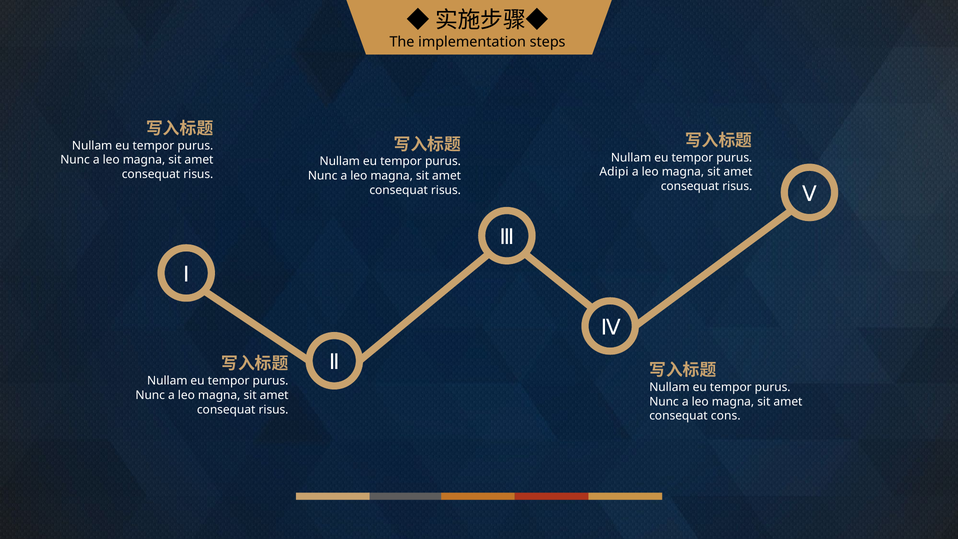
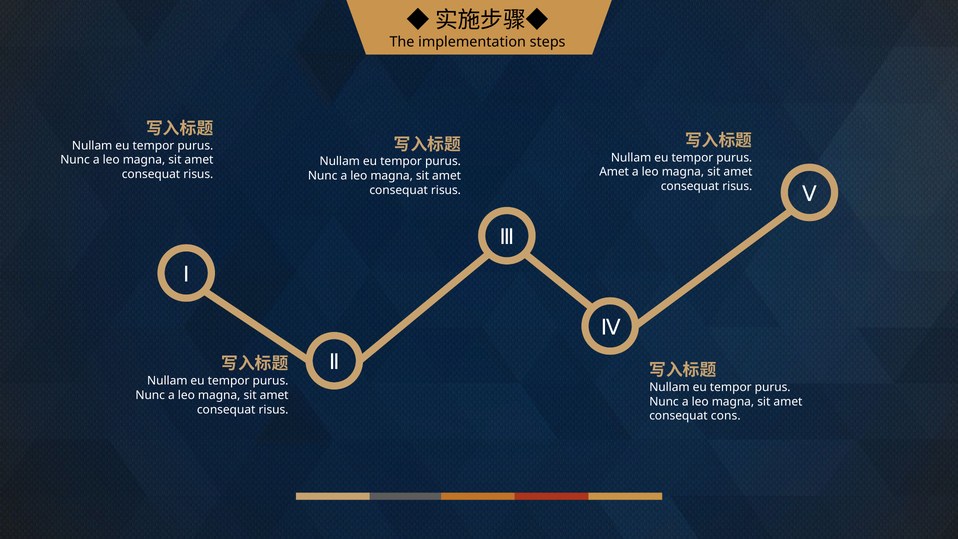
Adipi: Adipi -> Amet (614, 172)
